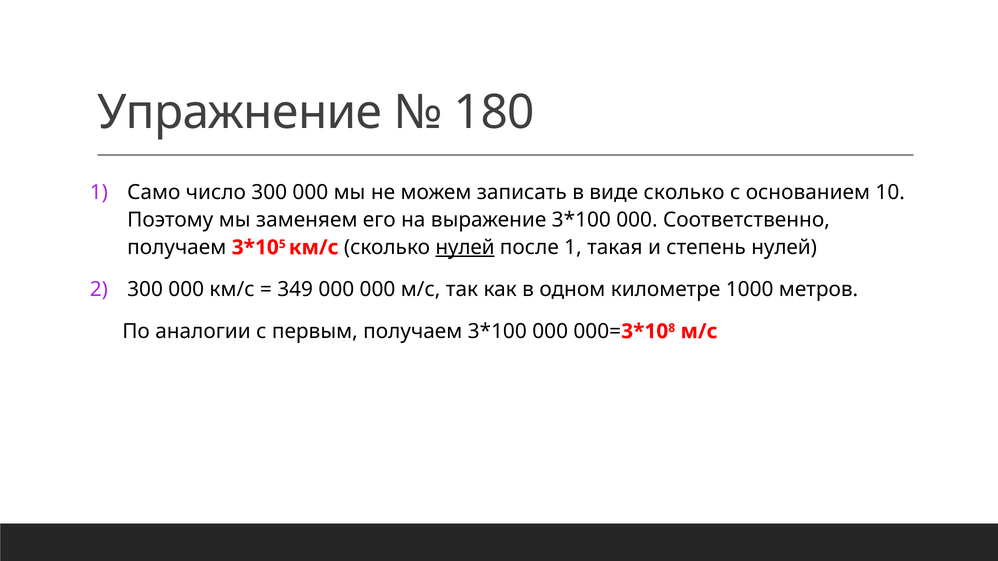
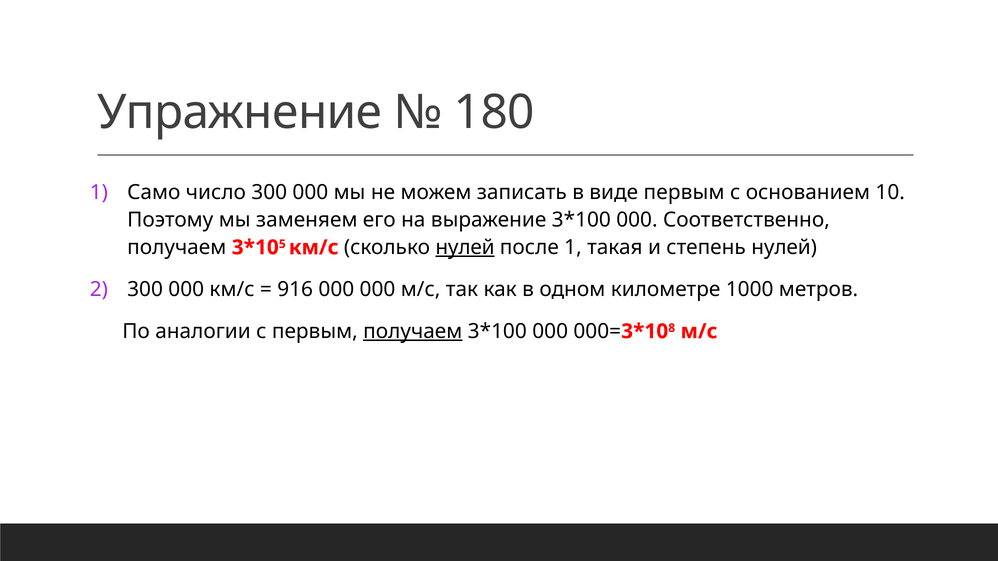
виде сколько: сколько -> первым (684, 193)
349: 349 -> 916 (295, 290)
получаем underline: none -> present (413, 332)
